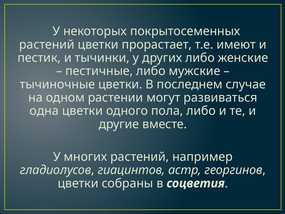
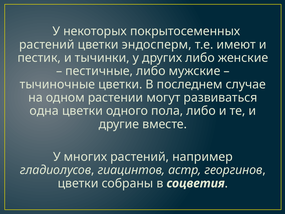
прорастает: прорастает -> эндосперм (157, 45)
